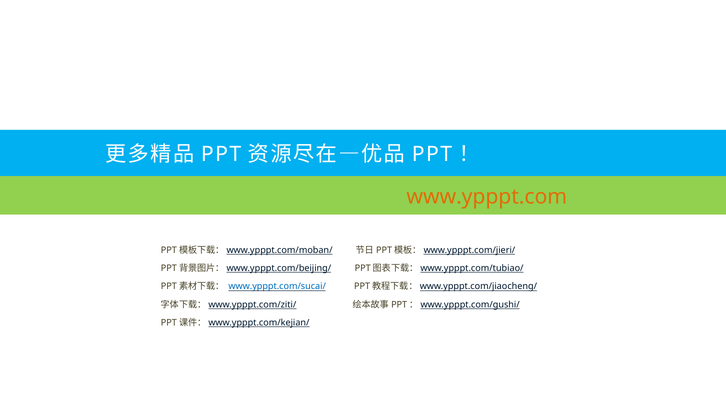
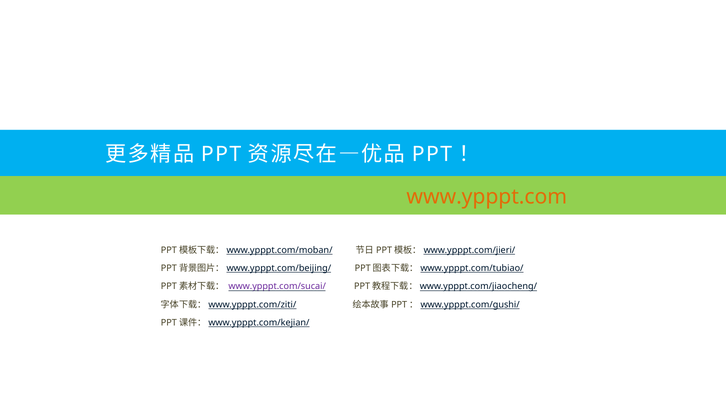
www.ypppt.com/sucai/ colour: blue -> purple (277, 287)
